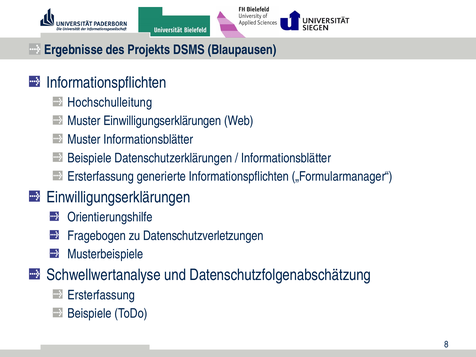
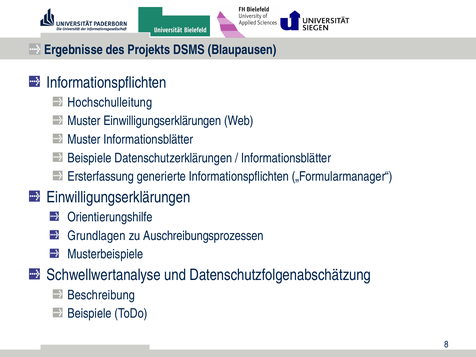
Fragebogen: Fragebogen -> Grundlagen (97, 236)
Datenschutzverletzungen: Datenschutzverletzungen -> Auschreibungsprozessen (203, 236)
Ersterfassung: Ersterfassung -> Beschreibung (101, 295)
